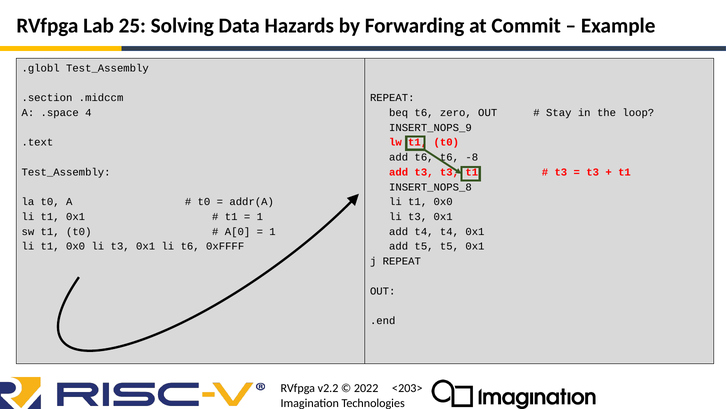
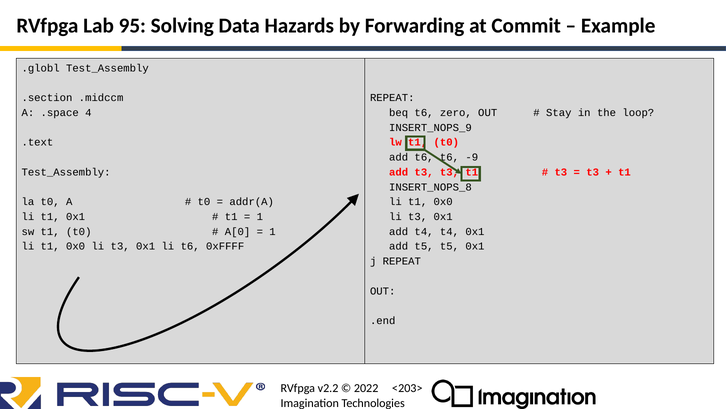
25: 25 -> 95 (132, 26)
-8: -8 -> -9 (472, 157)
